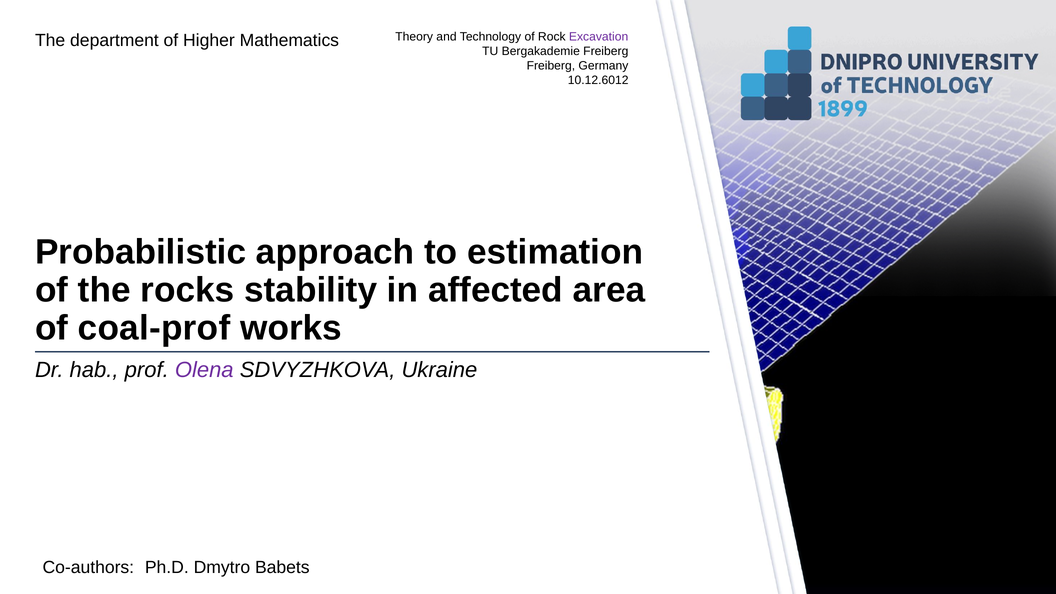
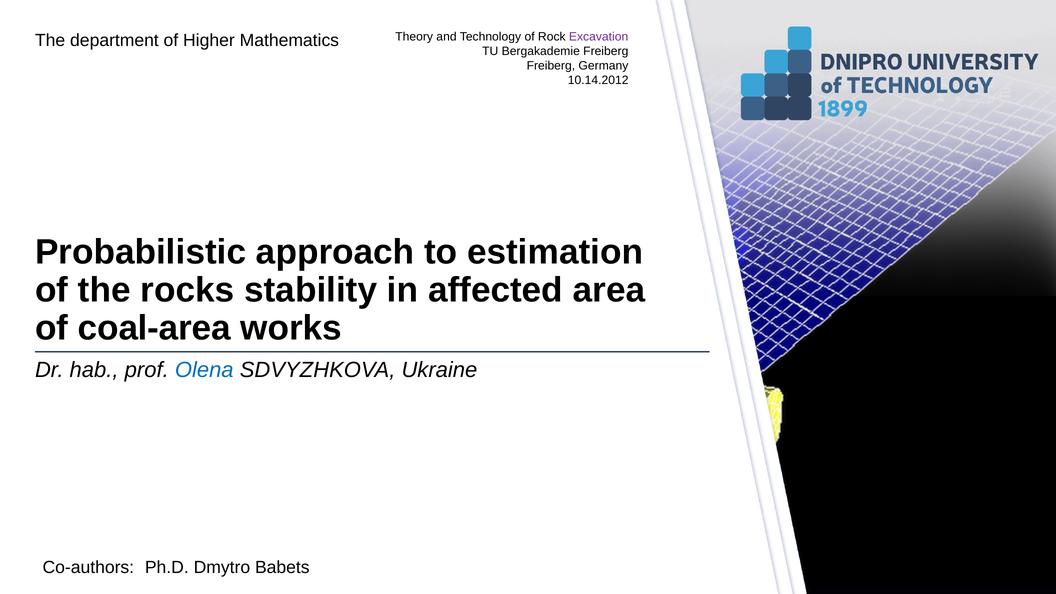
10.12.6012: 10.12.6012 -> 10.14.2012 (598, 80)
coal-prof: coal-prof -> coal-area (154, 328)
Olena colour: purple -> blue (204, 370)
